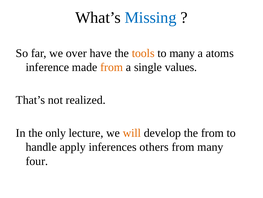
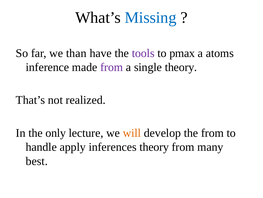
over: over -> than (76, 53)
tools colour: orange -> purple (143, 53)
to many: many -> pmax (182, 53)
from colour: orange -> purple (112, 67)
single values: values -> theory (181, 67)
inferences others: others -> theory (154, 147)
four: four -> best (37, 161)
